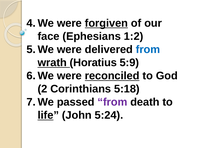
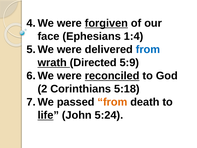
1:2: 1:2 -> 1:4 (134, 36)
Horatius: Horatius -> Directed (93, 62)
from colour: purple -> orange (112, 102)
